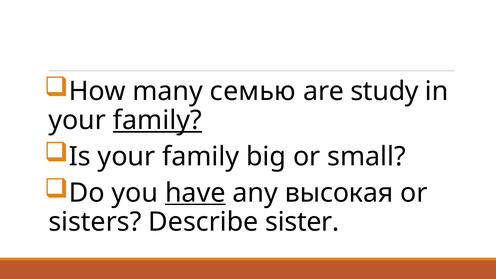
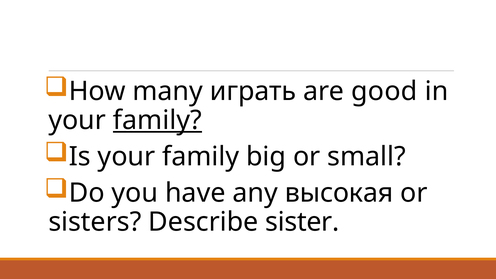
семью: семью -> играть (253, 91)
study: study -> good (384, 91)
have underline: present -> none (195, 193)
